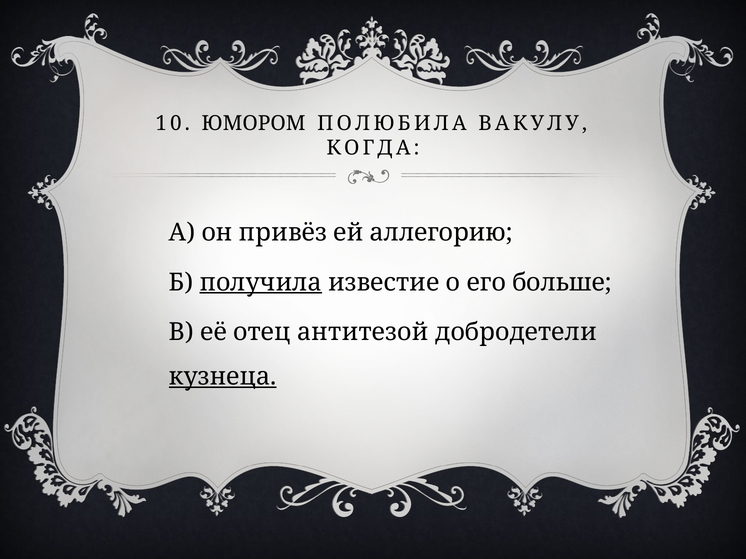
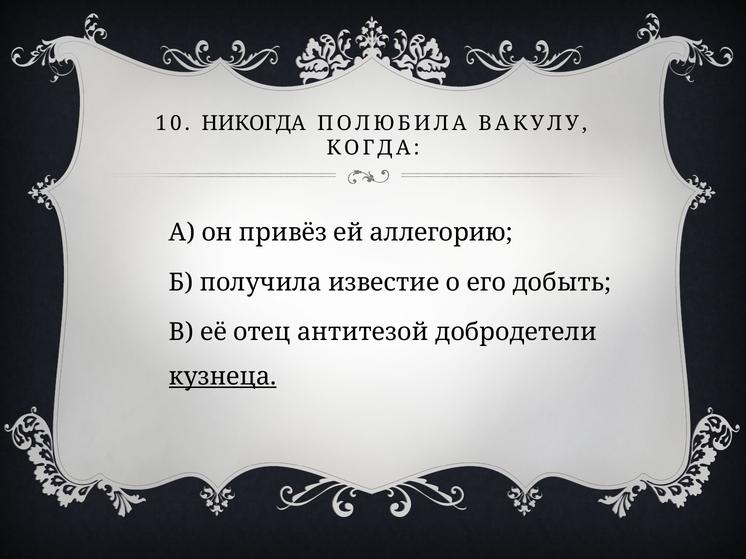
ЮМОРОМ: ЮМОРОМ -> НИКОГДА (254, 123)
получила underline: present -> none (261, 283)
больше: больше -> добыть (562, 283)
